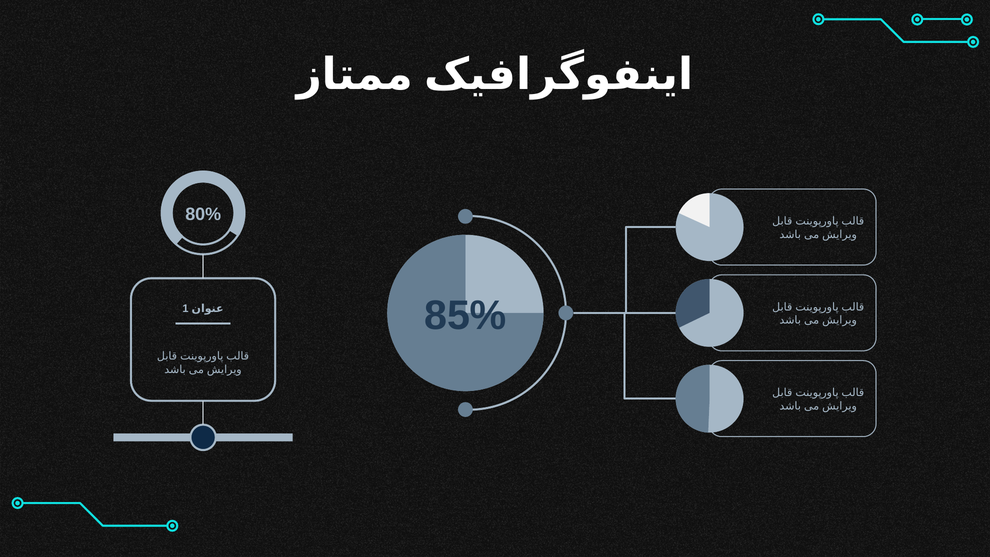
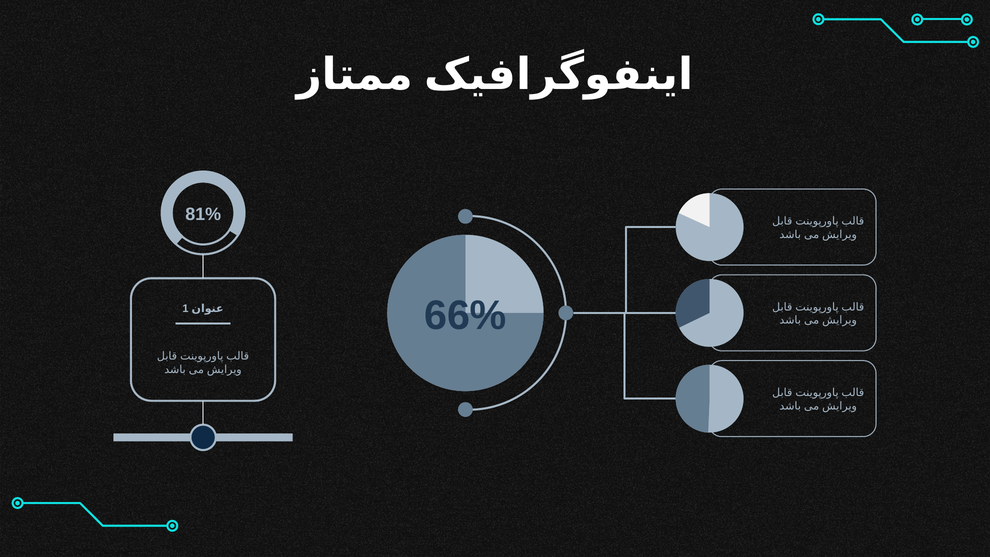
80%: 80% -> 81% (203, 214)
85%: 85% -> 66% (465, 316)
